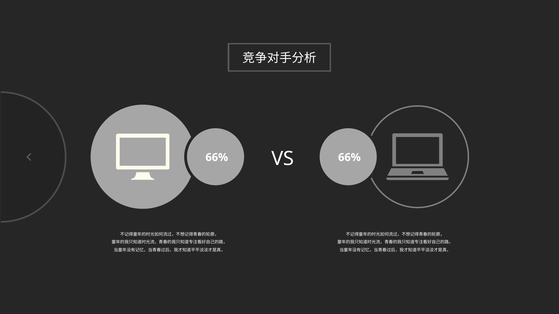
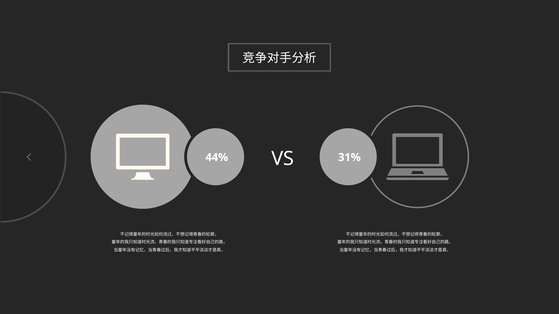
66%: 66% -> 44% (217, 158)
VS 66%: 66% -> 31% (349, 158)
